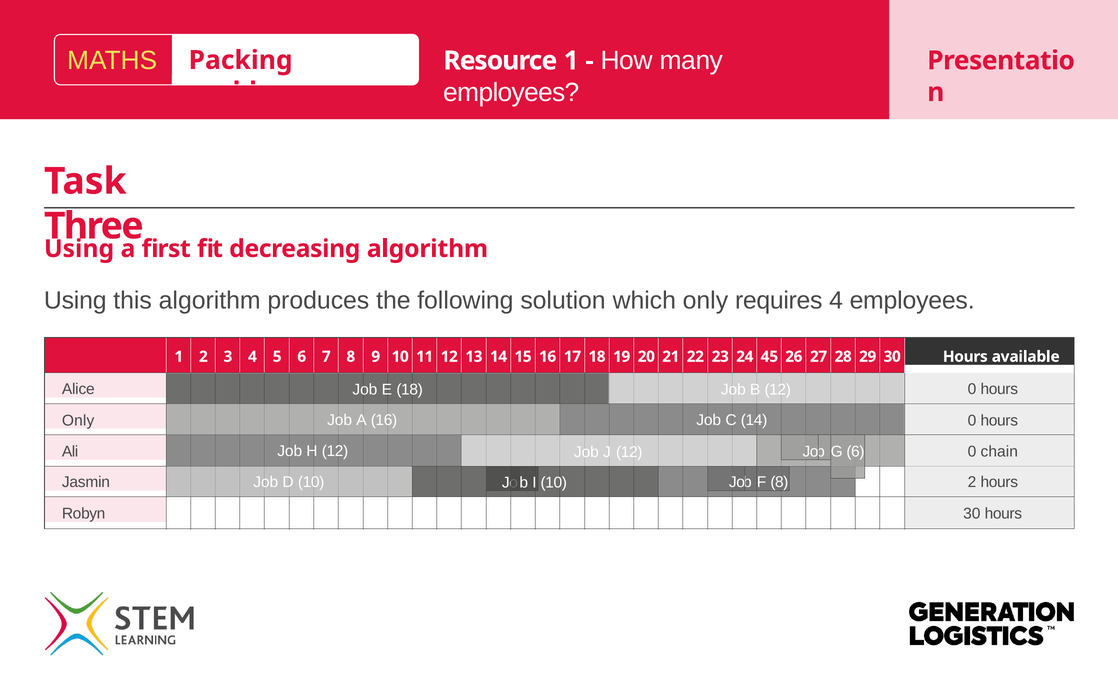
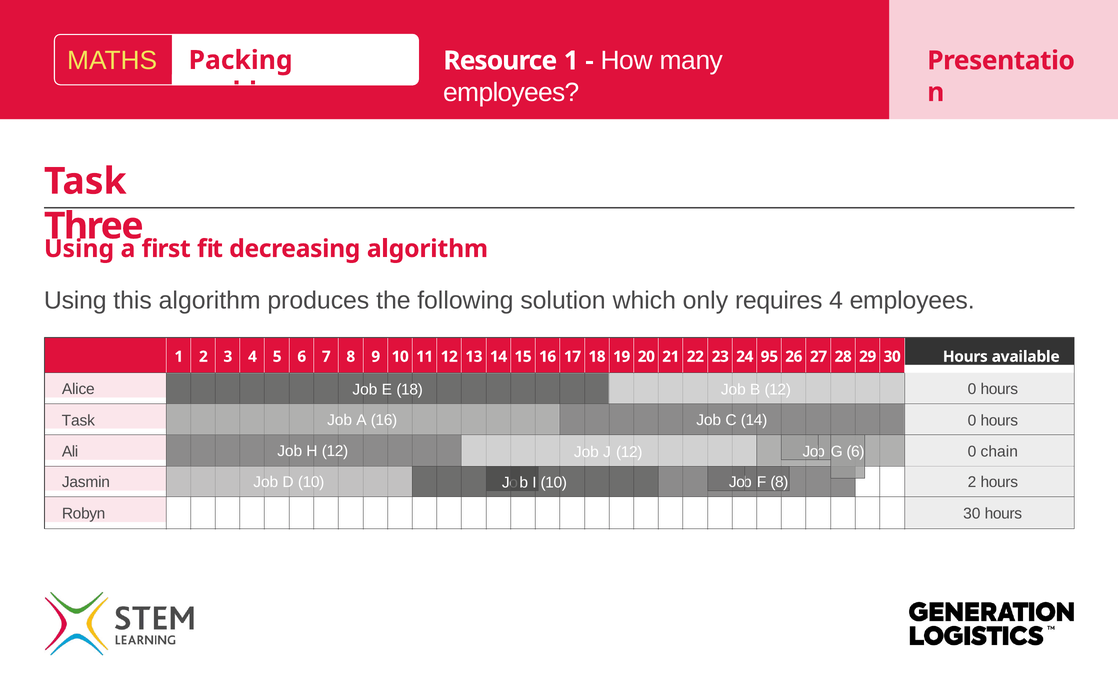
45: 45 -> 95 (769, 357)
Only: Only -> Task (78, 420)
